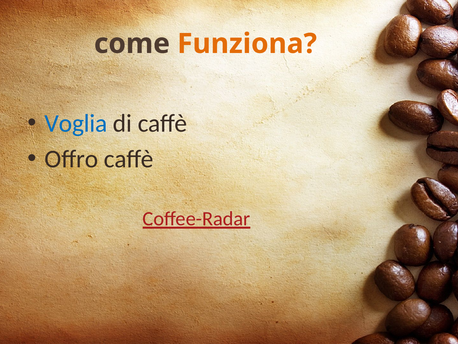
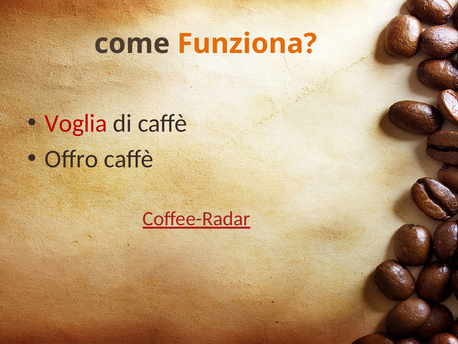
Voglia colour: blue -> red (76, 123)
